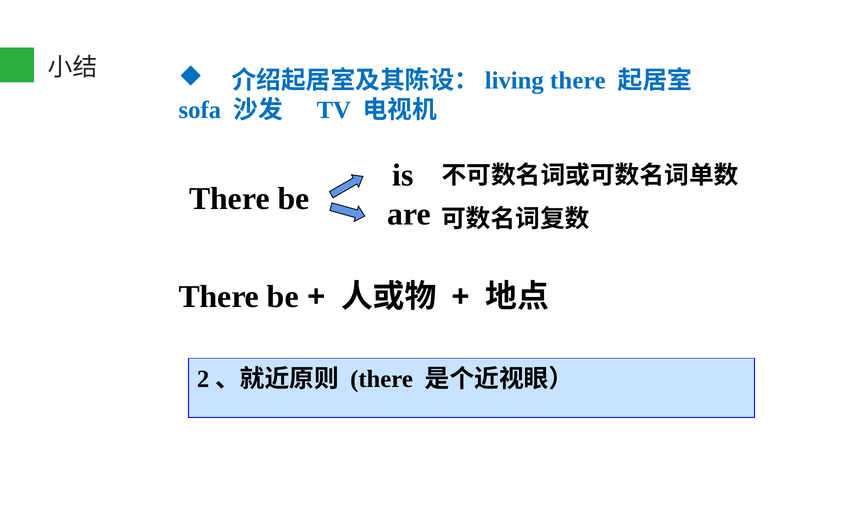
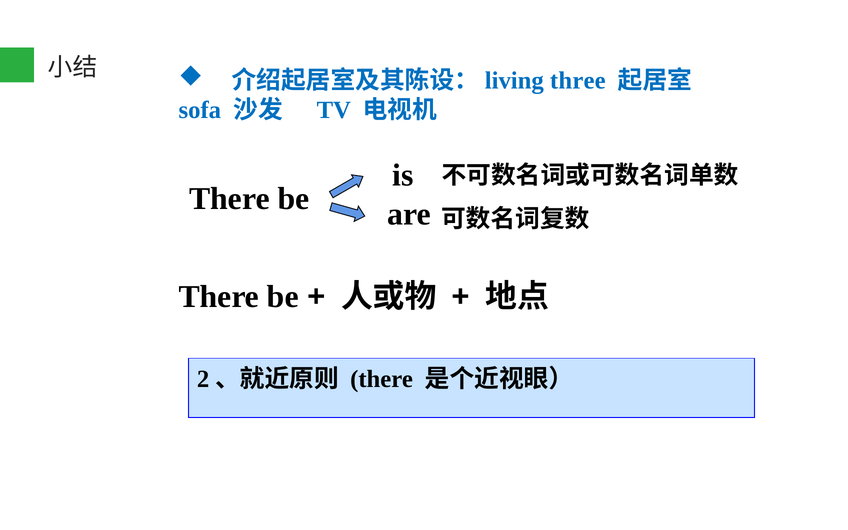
there: there -> three (578, 81)
